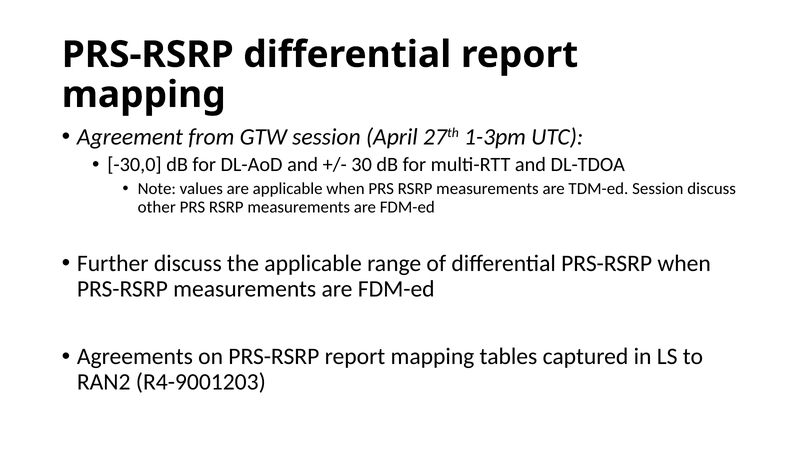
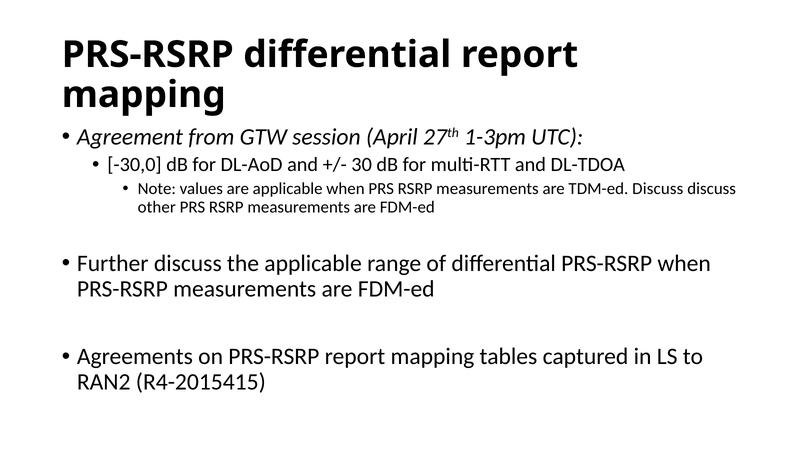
TDM-ed Session: Session -> Discuss (658, 189)
R4-9001203: R4-9001203 -> R4-2015415 (201, 383)
